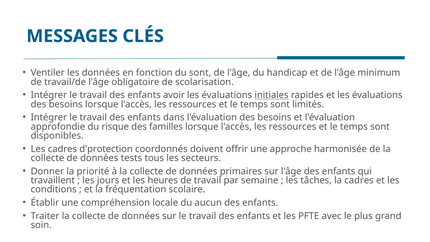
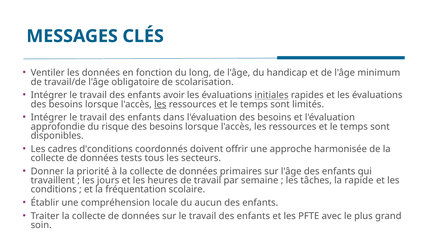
du sont: sont -> long (200, 73)
les underline: none -> present (160, 104)
familles: familles -> besoins (166, 127)
d'protection: d'protection -> d'conditions (106, 149)
la cadres: cadres -> rapide (359, 180)
